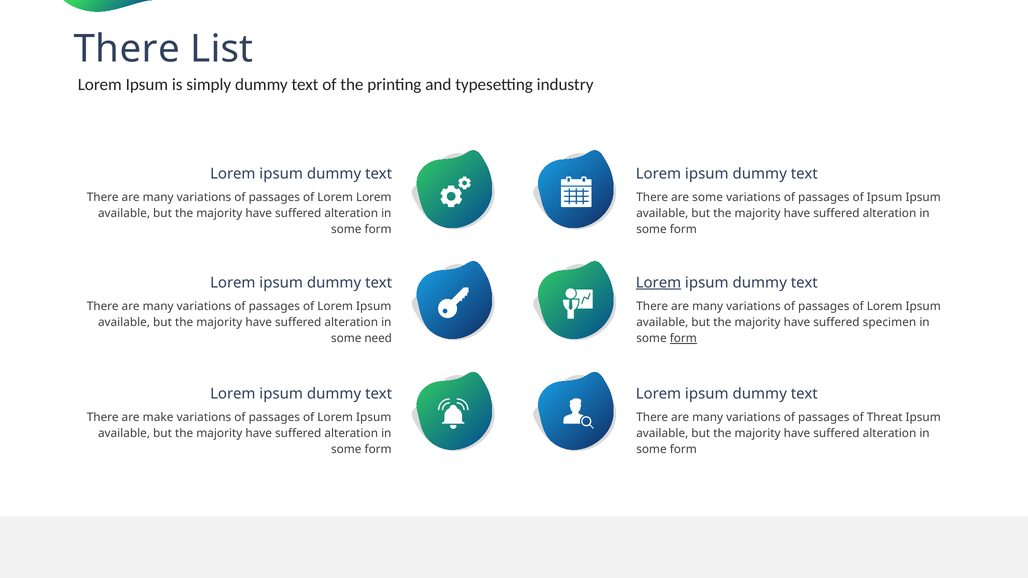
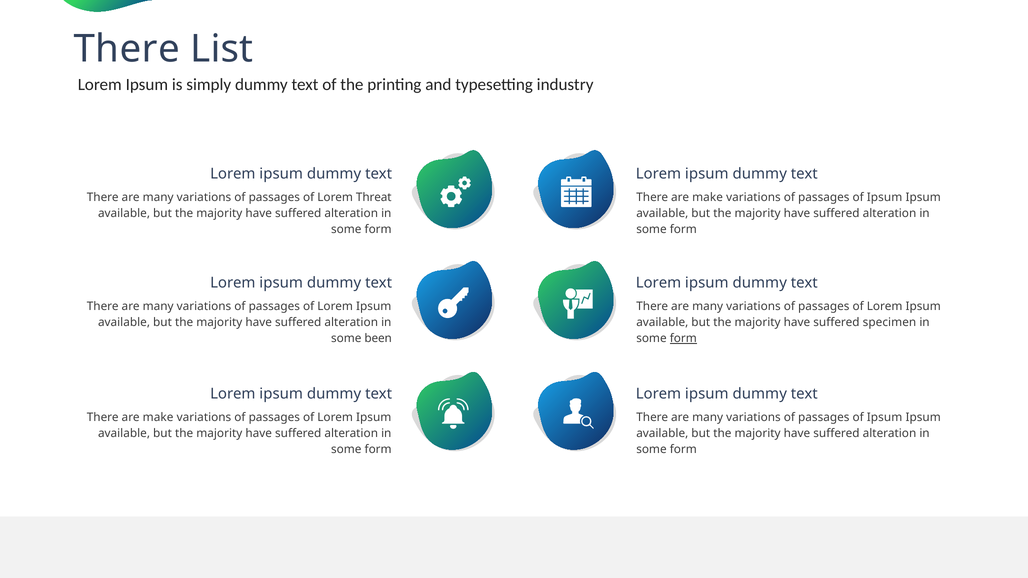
Lorem Lorem: Lorem -> Threat (374, 198)
some: some -> make (708, 198)
Lorem underline: present -> none (658, 283)
need: need -> been (378, 339)
Threat: Threat -> Ipsum (885, 417)
